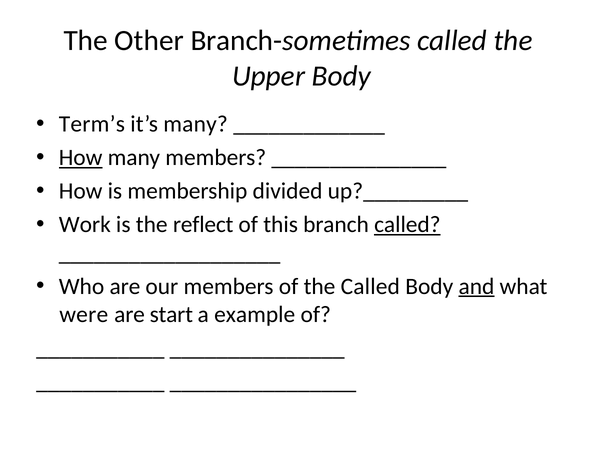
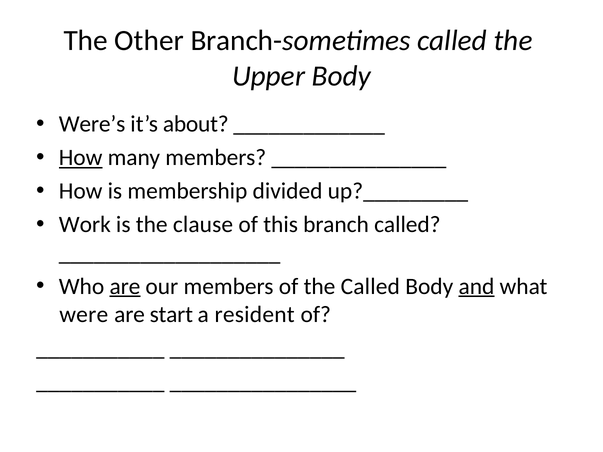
Term’s: Term’s -> Were’s (92, 124)
it’s many: many -> about (196, 124)
reflect: reflect -> clause (203, 225)
called underline: present -> none (407, 225)
are underline: none -> present (125, 286)
example: example -> resident (255, 315)
